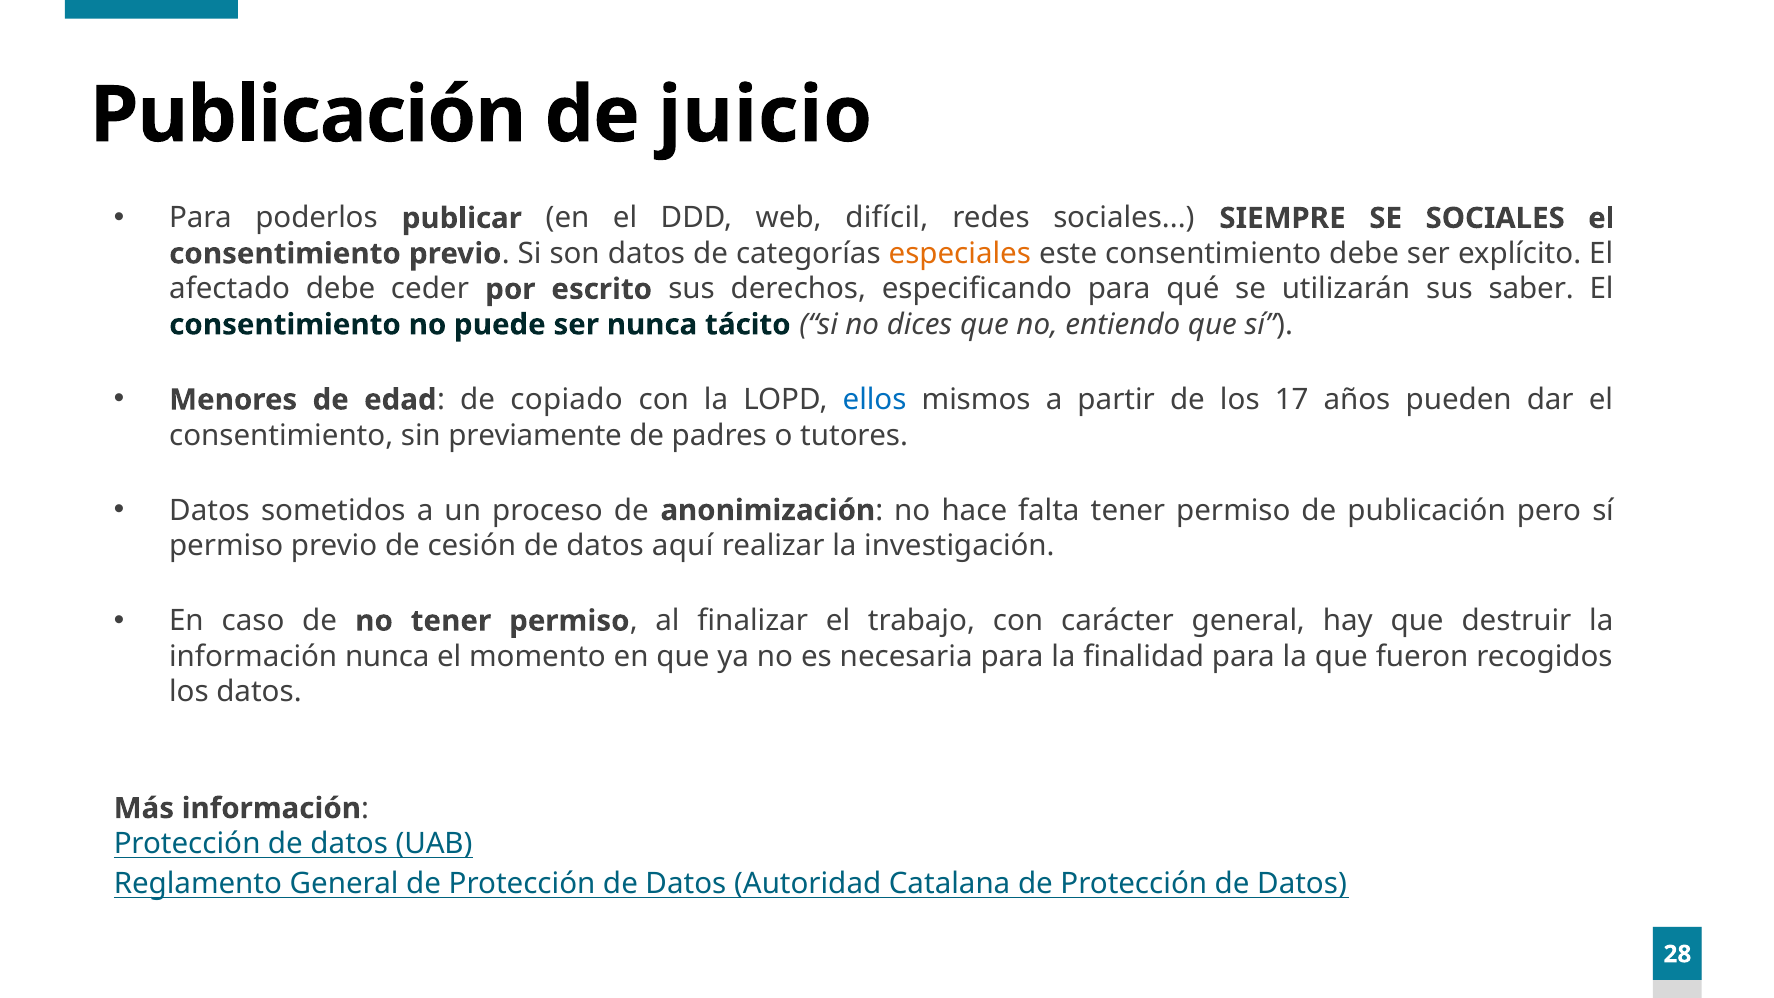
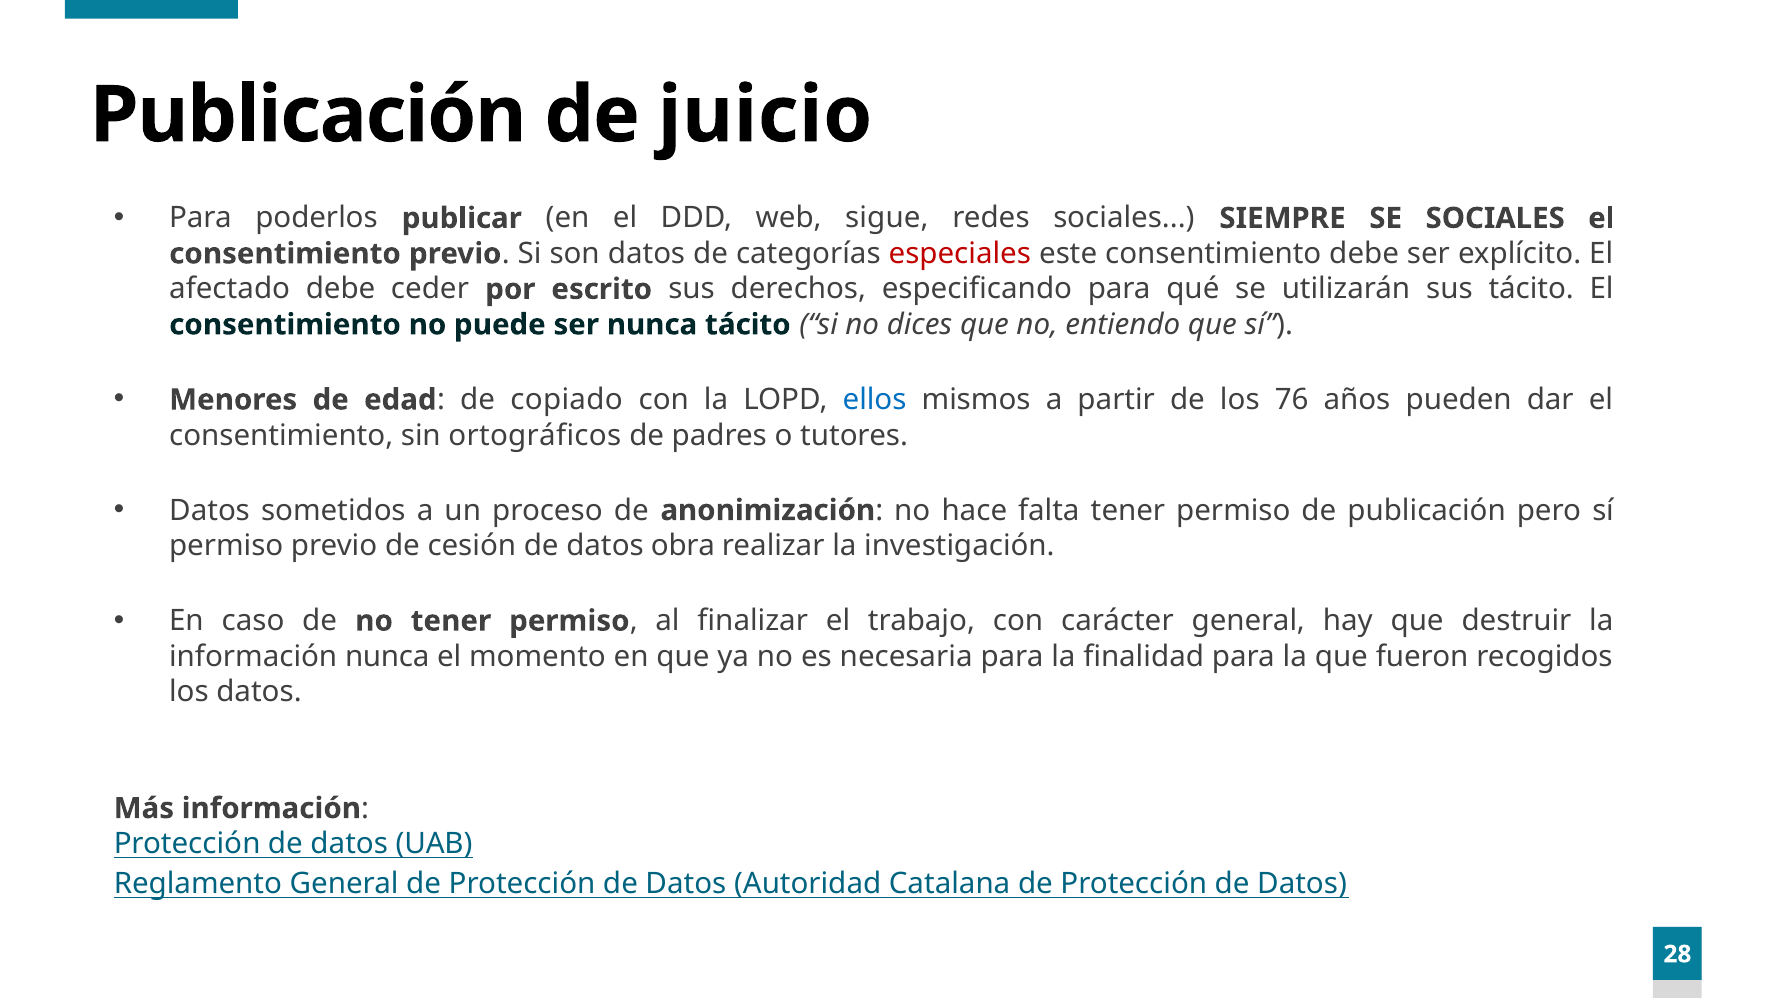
difícil: difícil -> sigue (887, 218)
especiales colour: orange -> red (960, 254)
sus saber: saber -> tácito (1531, 289)
17: 17 -> 76 (1292, 400)
previamente: previamente -> ortográficos (535, 435)
aquí: aquí -> obra (683, 546)
